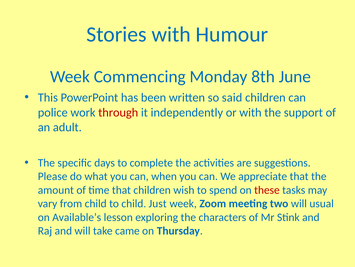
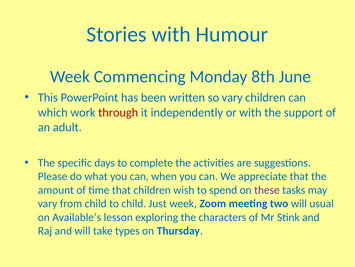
so said: said -> vary (232, 97)
police: police -> which (53, 112)
these colour: red -> purple (267, 190)
came: came -> types (127, 230)
